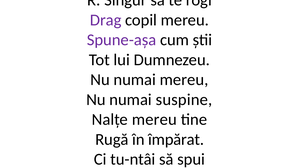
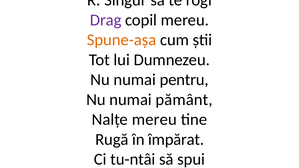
Spune-așa colour: purple -> orange (122, 40)
numai mereu: mereu -> pentru (184, 80)
suspine: suspine -> pământ (184, 100)
